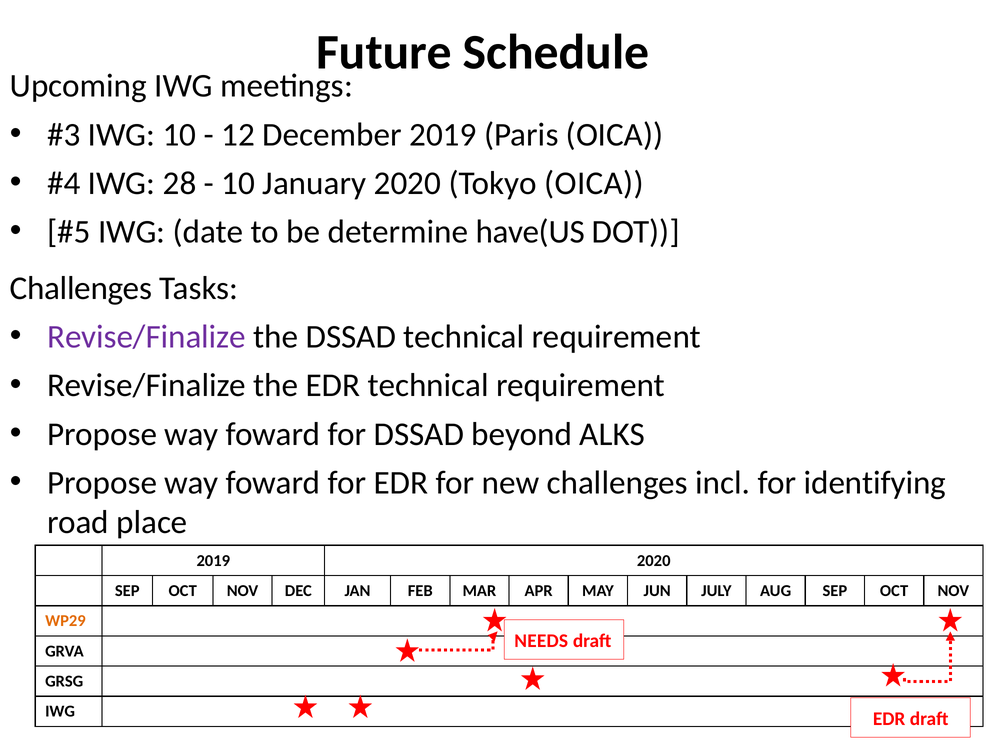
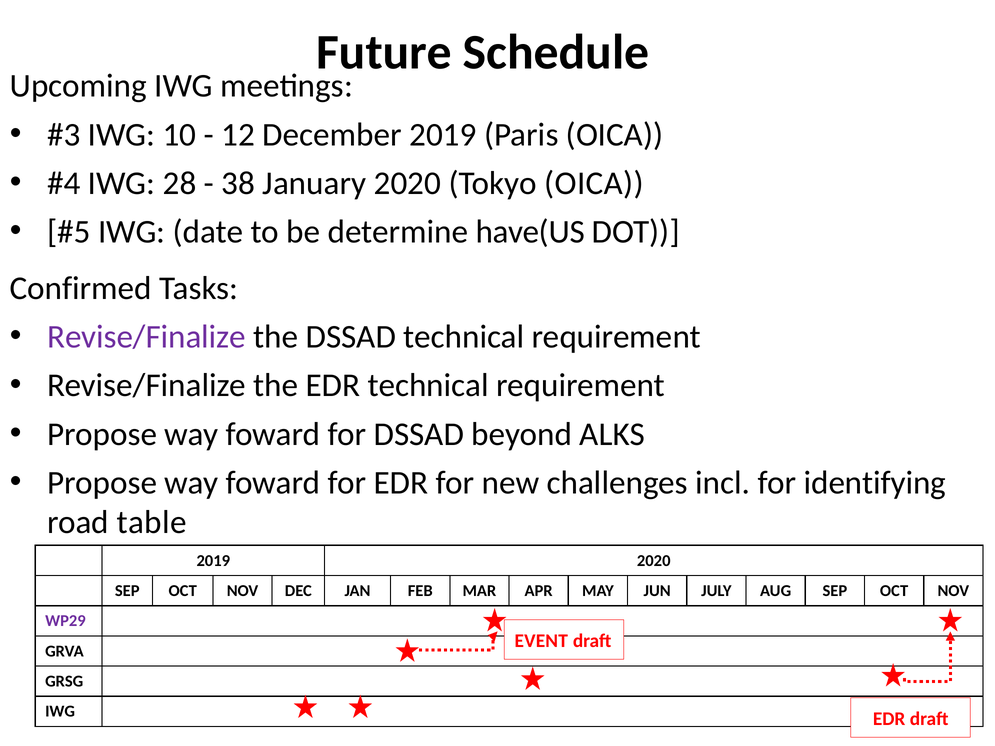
10: 10 -> 38 (238, 183)
Challenges: Challenges -> Confirmed (81, 288)
place: place -> table (152, 523)
WP29 colour: orange -> purple (65, 621)
NEEDS: NEEDS -> EVENT (541, 641)
